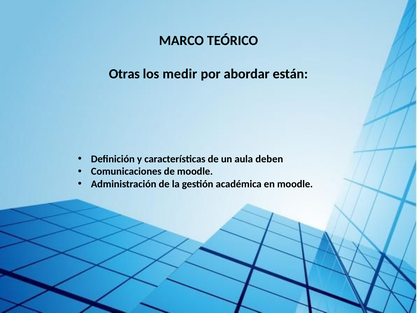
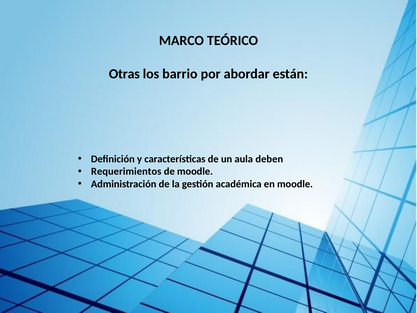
medir: medir -> barrio (180, 74)
Comunicaciones: Comunicaciones -> Requerimientos (126, 171)
